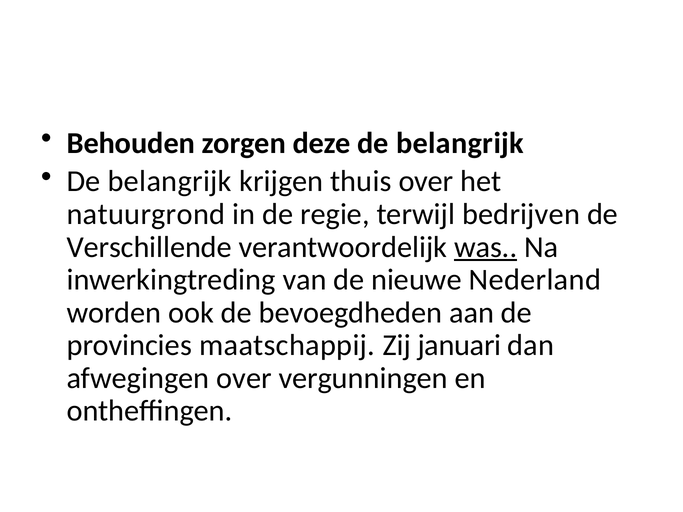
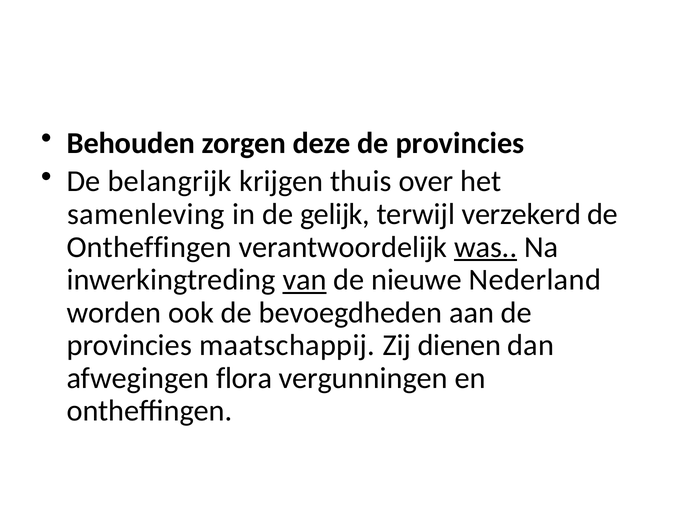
belangrijk: belangrijk -> provincies (460, 143)
natuurgrond: natuurgrond -> samenleving (146, 214)
regie: regie -> gelijk (335, 214)
bedrijven: bedrijven -> verzekerd (521, 214)
Verschillende: Verschillende -> Ontheffingen (149, 247)
van underline: none -> present (304, 280)
januari: januari -> dienen (459, 346)
afwegingen over: over -> flora (244, 378)
